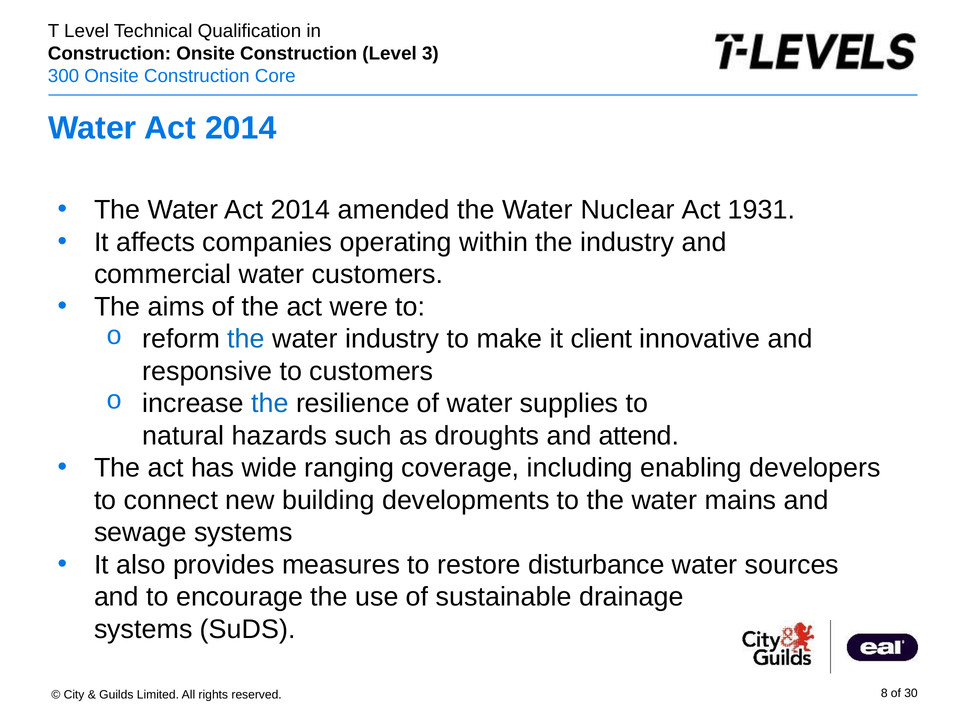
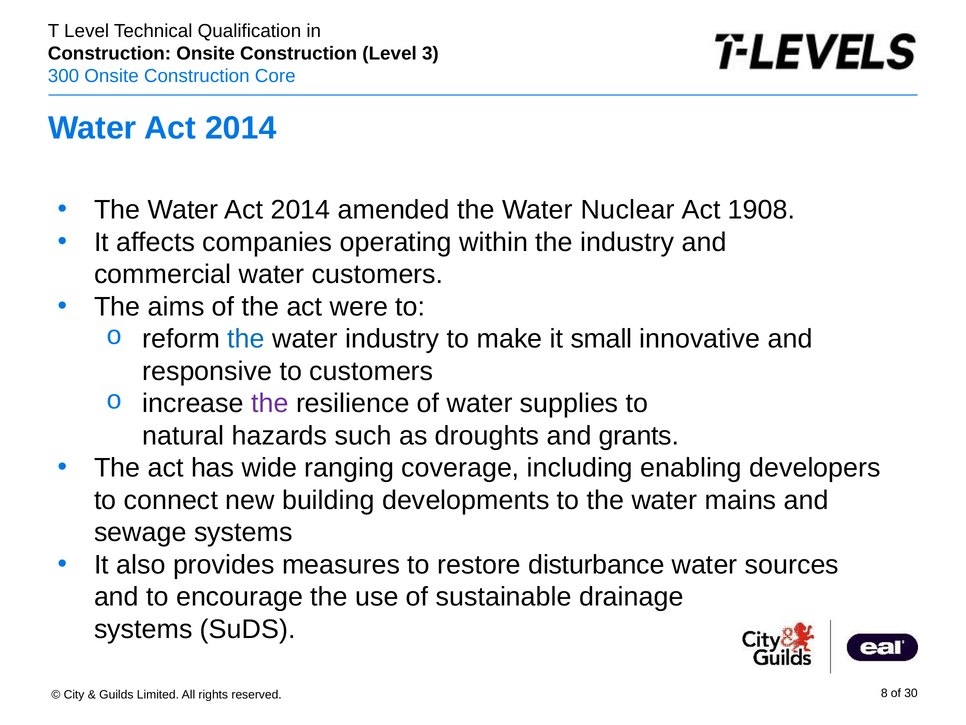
1931: 1931 -> 1908 (762, 210)
client: client -> small (601, 339)
the colour: blue -> purple (270, 403)
attend: attend -> grants (639, 435)
